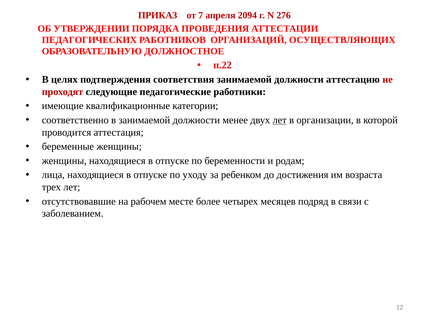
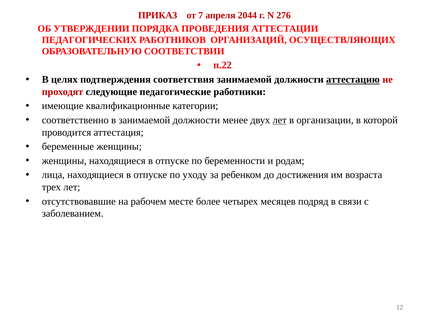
2094: 2094 -> 2044 (247, 15)
ДОЛЖНОСТНОЕ: ДОЛЖНОСТНОЕ -> СООТВЕТСТВИИ (184, 51)
аттестацию underline: none -> present (353, 79)
